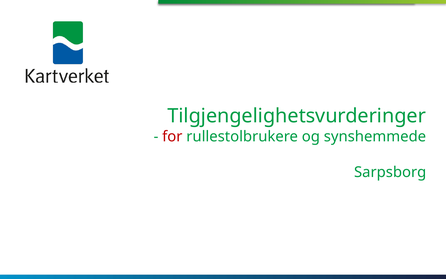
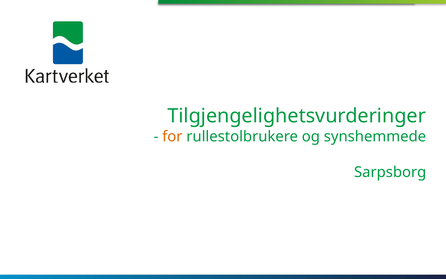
for colour: red -> orange (172, 136)
